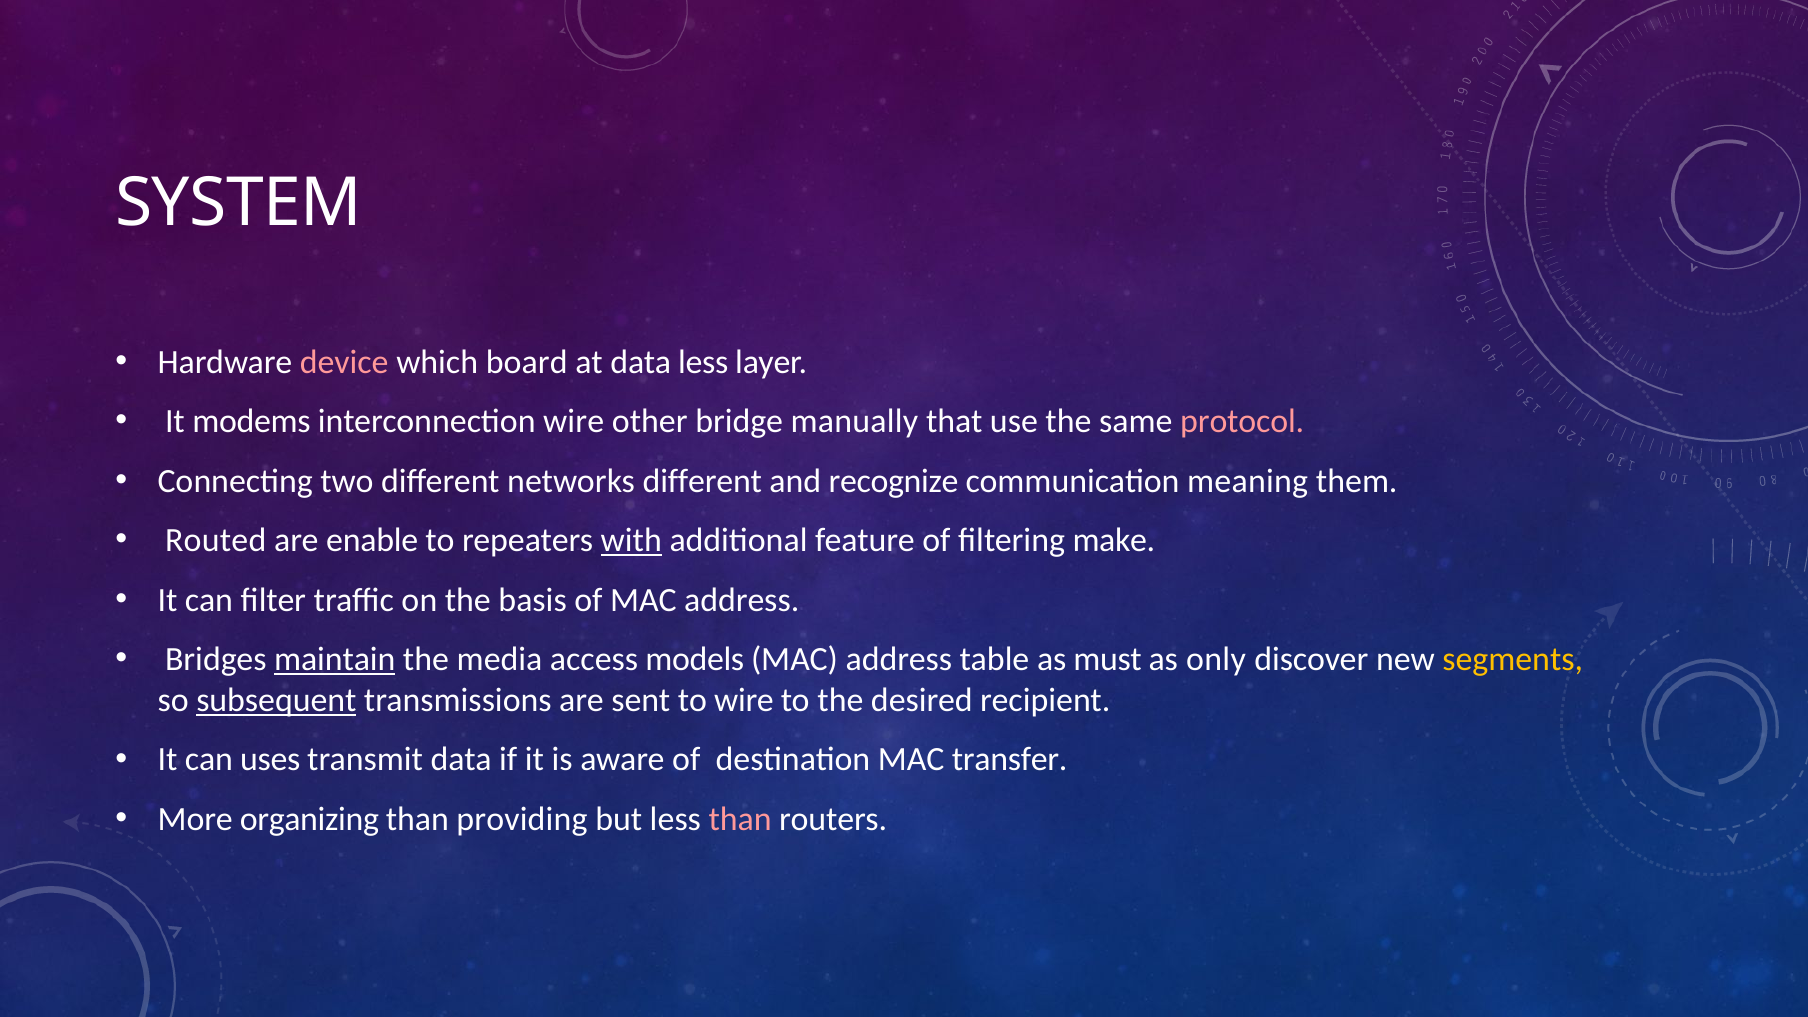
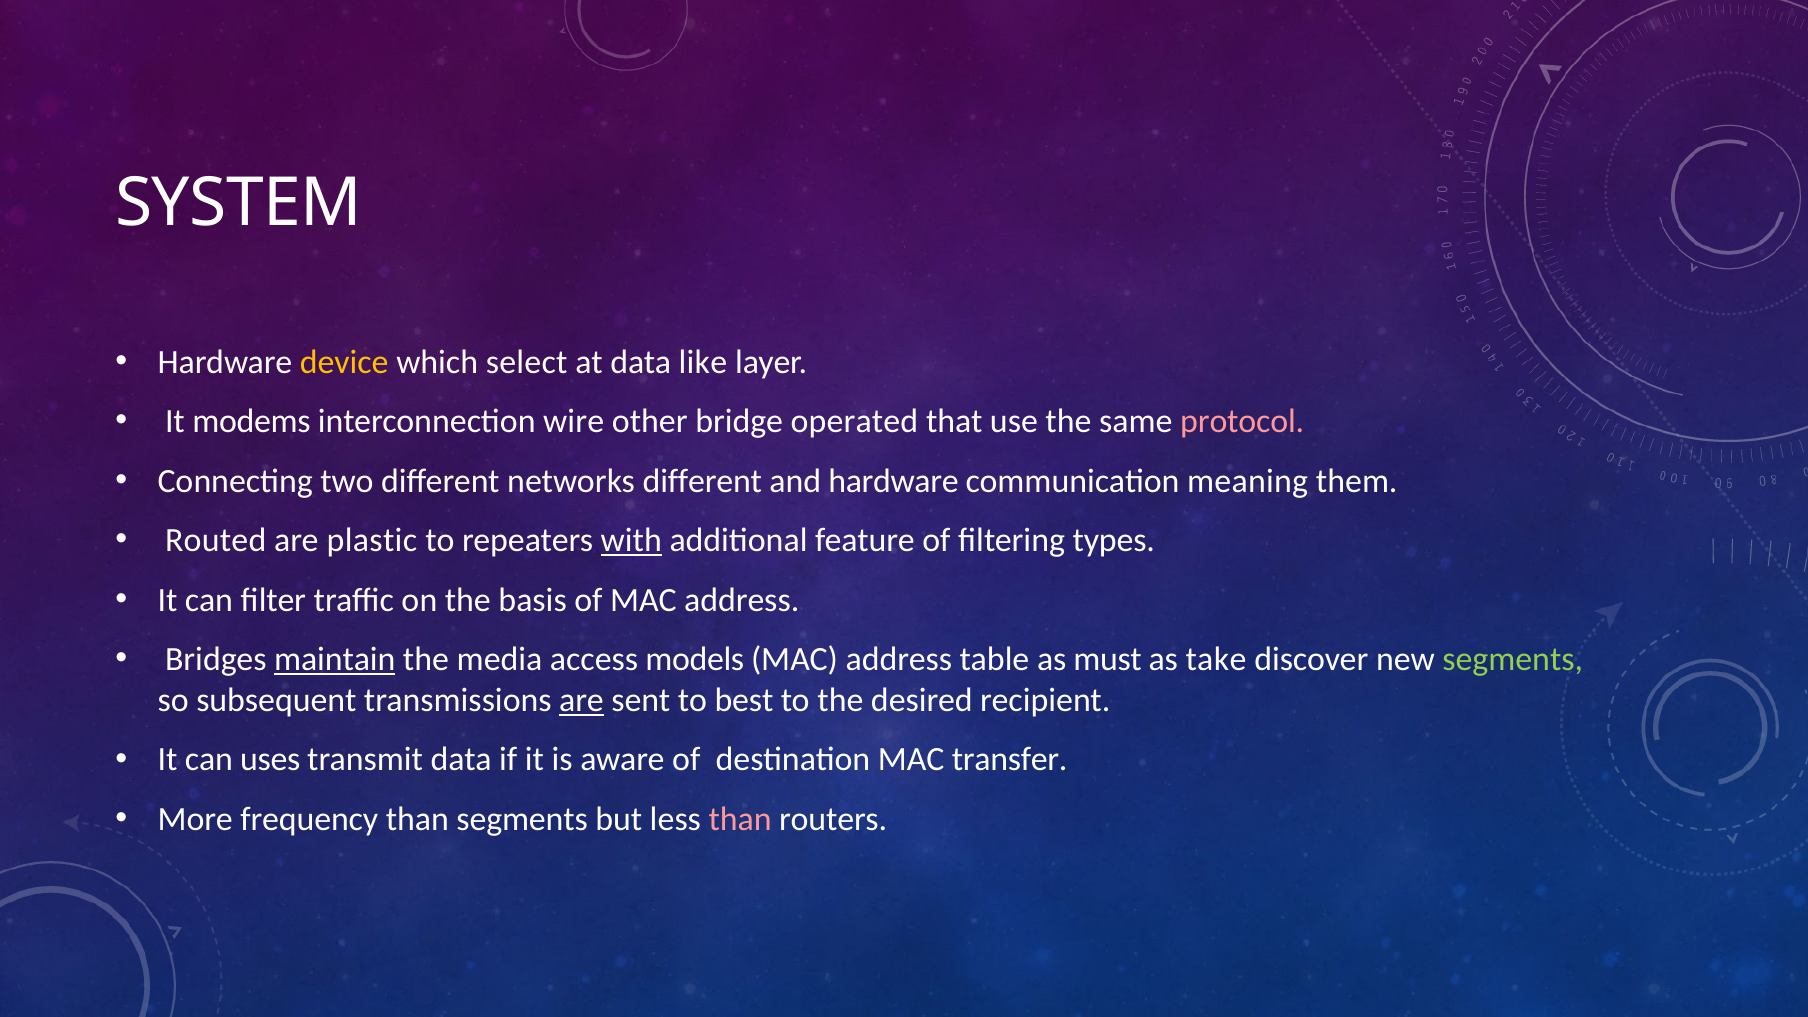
device colour: pink -> yellow (344, 362)
board: board -> select (527, 362)
data less: less -> like (703, 362)
manually: manually -> operated (854, 421)
and recognize: recognize -> hardware (894, 481)
enable: enable -> plastic (372, 540)
make: make -> types (1114, 540)
only: only -> take (1216, 659)
segments colour: yellow -> light green (1513, 659)
subsequent underline: present -> none (276, 700)
are underline: none -> present (582, 700)
to wire: wire -> best (744, 700)
organizing: organizing -> frequency (309, 819)
than providing: providing -> segments (522, 819)
